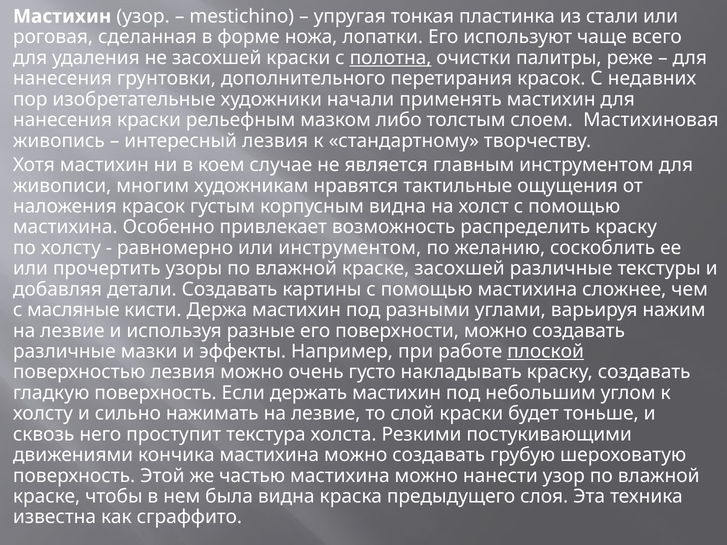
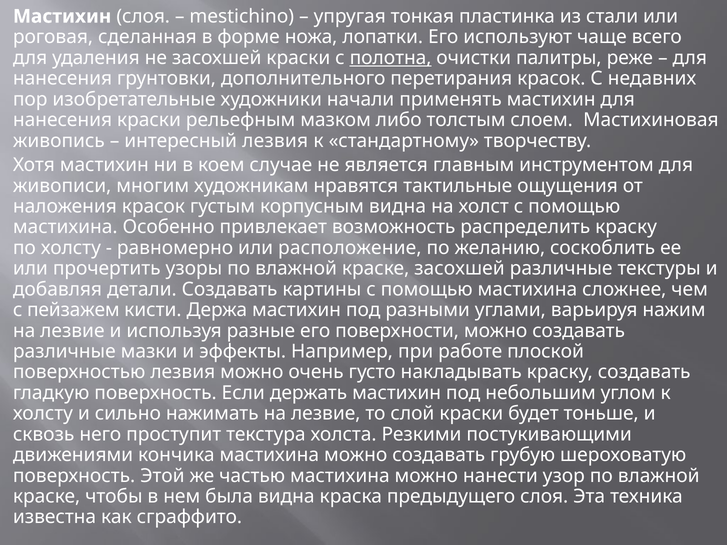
Мастихин узор: узор -> слоя (143, 16)
или инструментом: инструментом -> расположение (350, 248)
масляные: масляные -> пейзажем (73, 310)
плоской underline: present -> none (546, 352)
